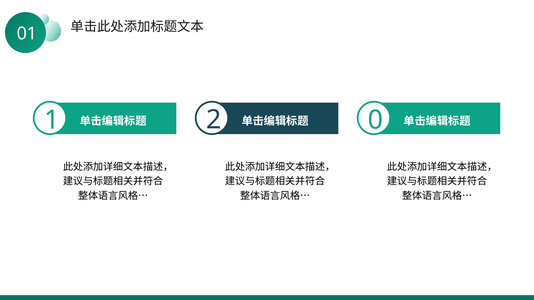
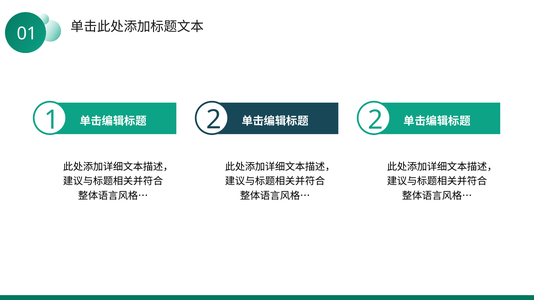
2 0: 0 -> 2 (376, 120)
